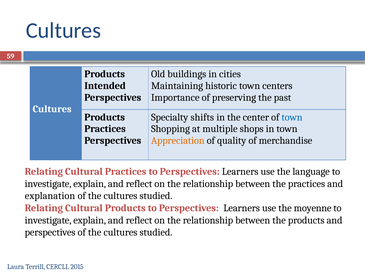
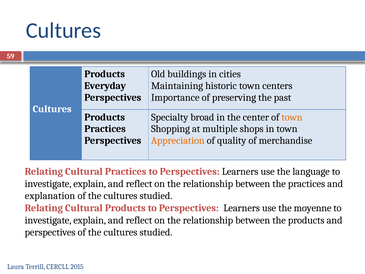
Intended: Intended -> Everyday (105, 86)
shifts: shifts -> broad (202, 117)
town colour: blue -> orange (292, 117)
